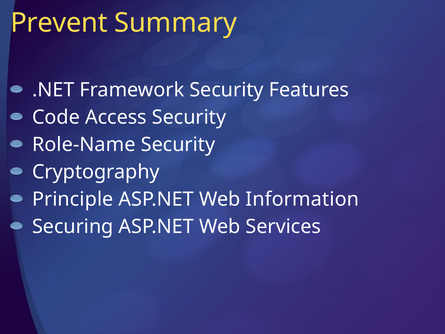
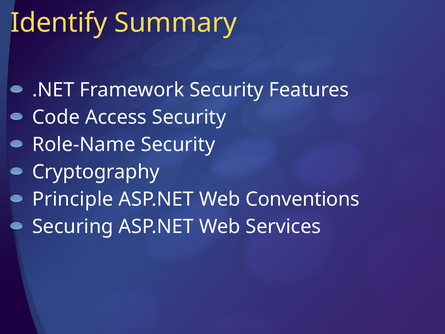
Prevent: Prevent -> Identify (59, 23)
Information: Information -> Conventions (302, 199)
